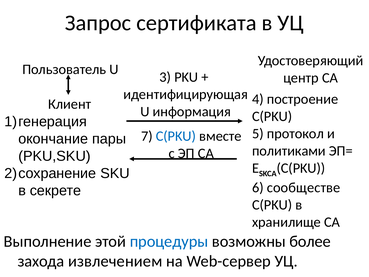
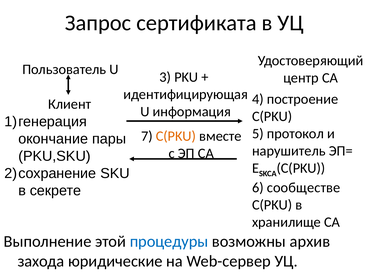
C(PKU colour: blue -> orange (176, 136)
политиками: политиками -> нарушитель (289, 151)
более: более -> архив (310, 241)
извлечением: извлечением -> юридические (115, 261)
